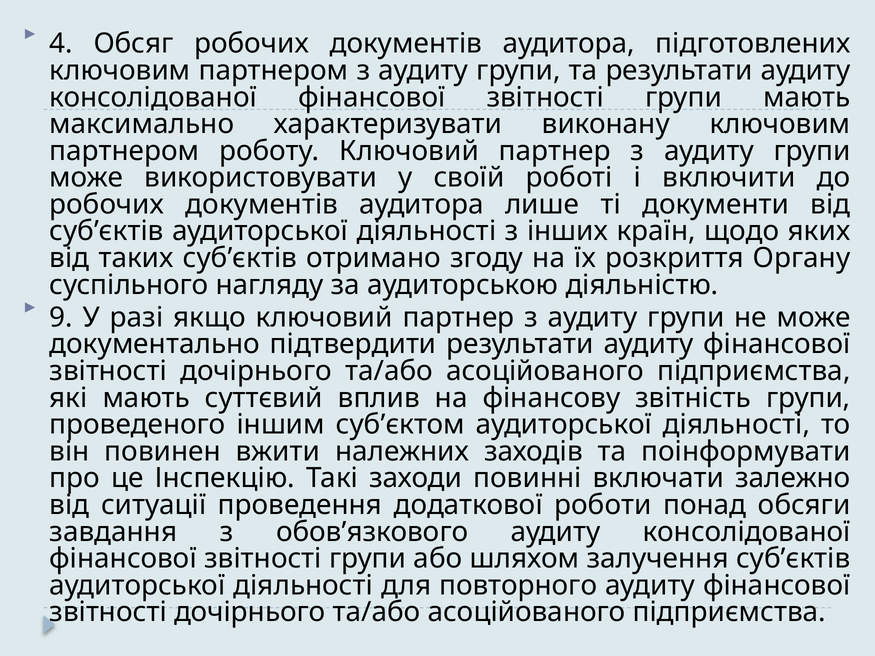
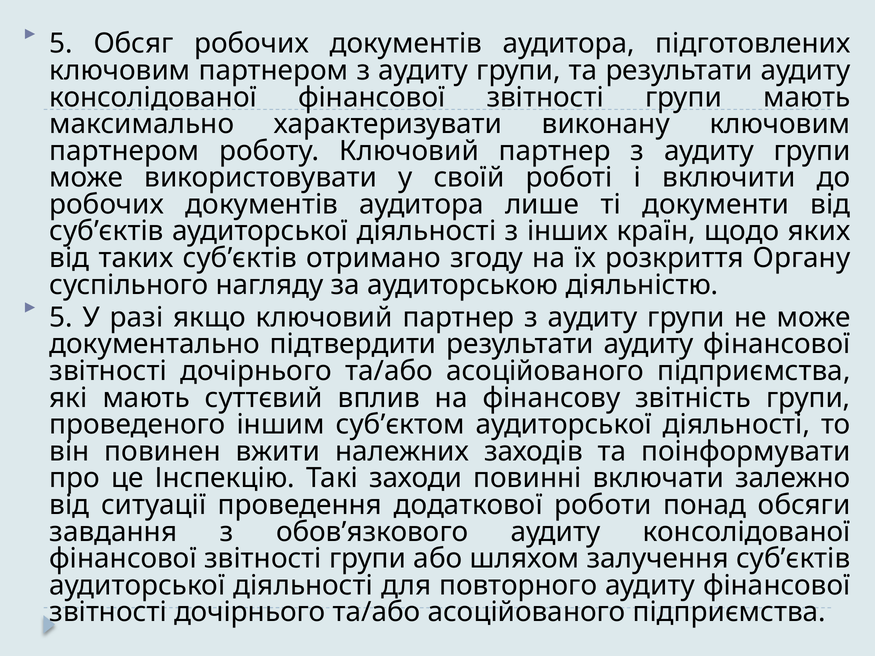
4: 4 -> 5 (61, 44)
9: 9 -> 5 (61, 318)
